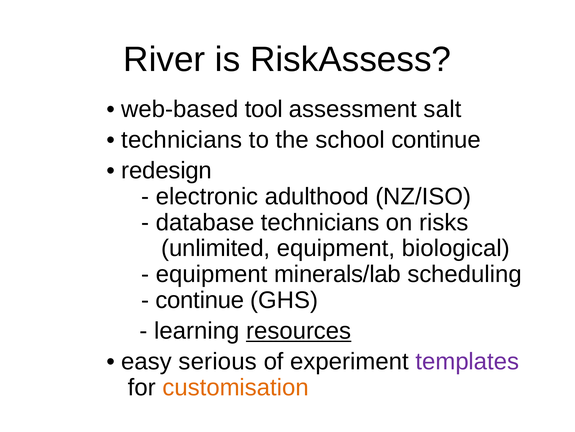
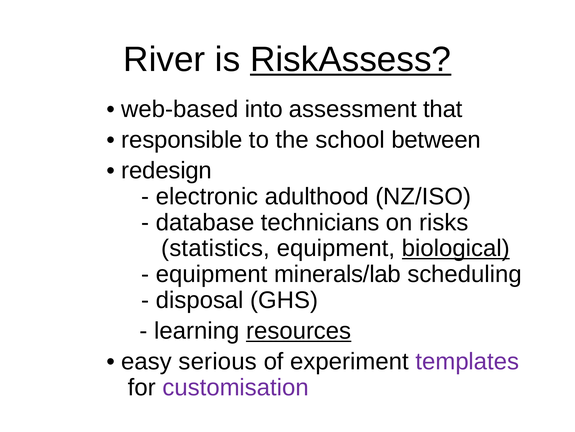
RiskAssess underline: none -> present (351, 59)
tool: tool -> into (264, 109)
salt: salt -> that (443, 109)
technicians: technicians -> responsible (182, 140)
school continue: continue -> between (436, 140)
unlimited: unlimited -> statistics (216, 248)
biological underline: none -> present (456, 248)
continue: continue -> disposal (200, 300)
customisation colour: orange -> purple (236, 387)
